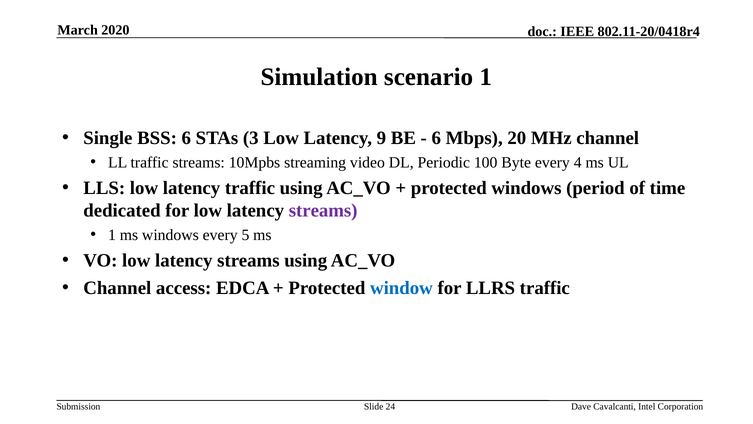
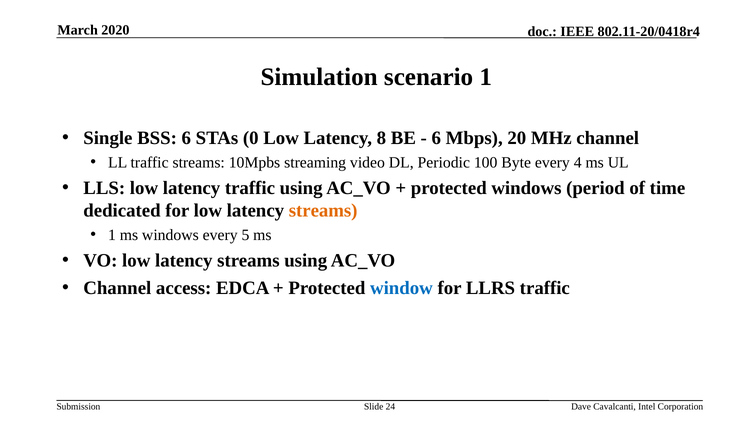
3: 3 -> 0 (251, 138)
9: 9 -> 8 (381, 138)
streams colour: purple -> orange (323, 210)
